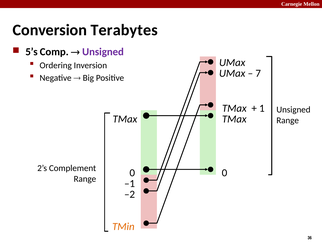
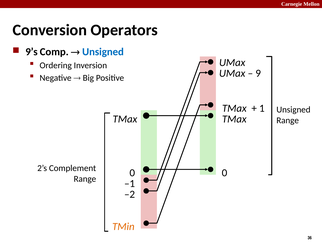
Terabytes: Terabytes -> Operators (124, 30)
5’s: 5’s -> 9’s (32, 52)
Unsigned colour: purple -> blue (103, 52)
7: 7 -> 9 (258, 73)
